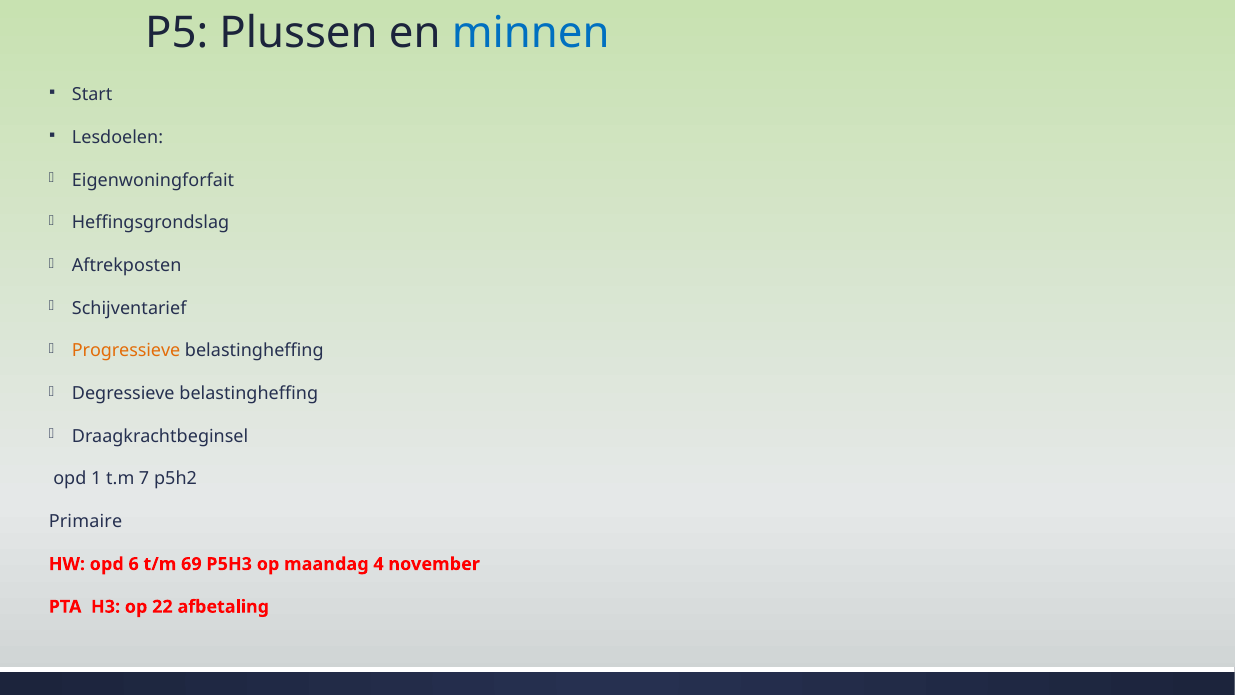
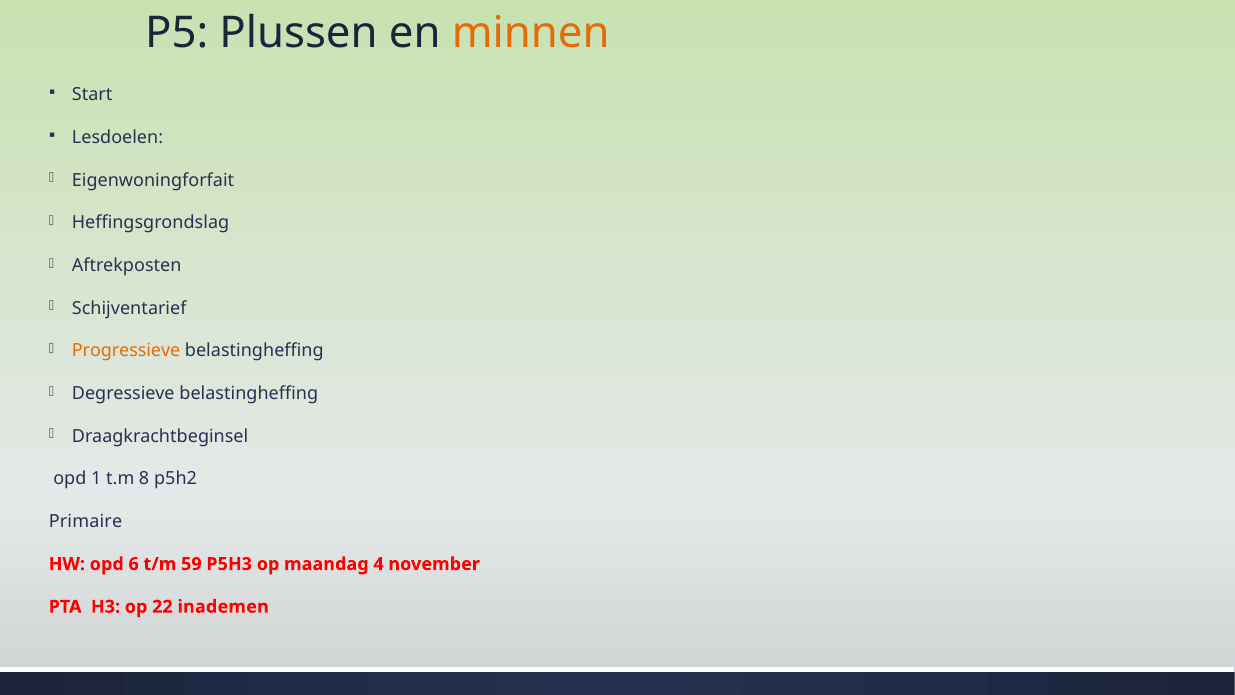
minnen colour: blue -> orange (531, 33)
7: 7 -> 8 (144, 479)
69: 69 -> 59 (191, 564)
afbetaling: afbetaling -> inademen (223, 606)
